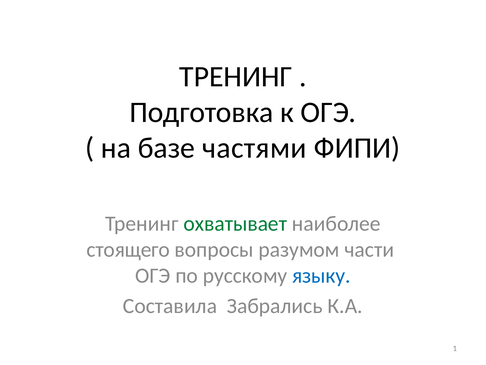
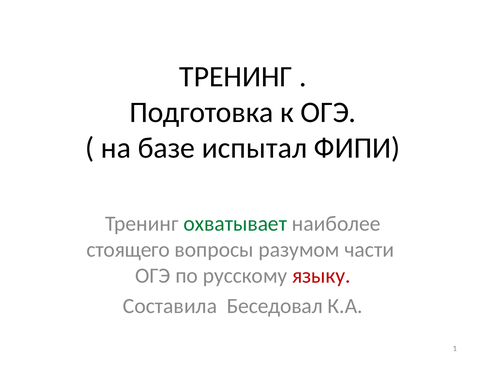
частями: частями -> испытал (254, 148)
языку colour: blue -> red (321, 275)
Забрались: Забрались -> Беседовал (275, 306)
